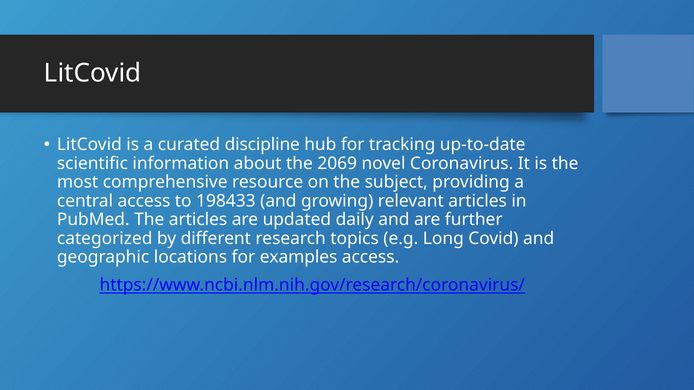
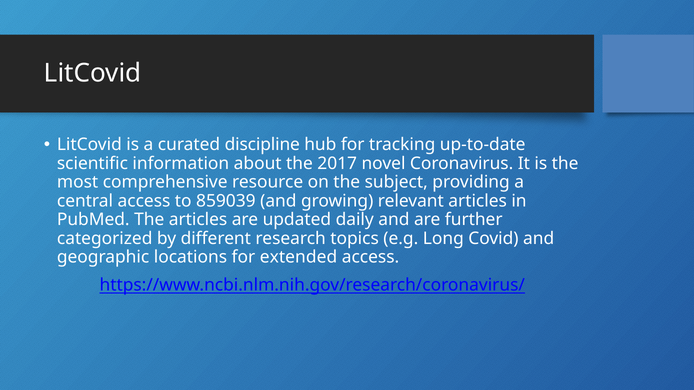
2069: 2069 -> 2017 (337, 164)
198433: 198433 -> 859039 (226, 201)
examples: examples -> extended (298, 257)
